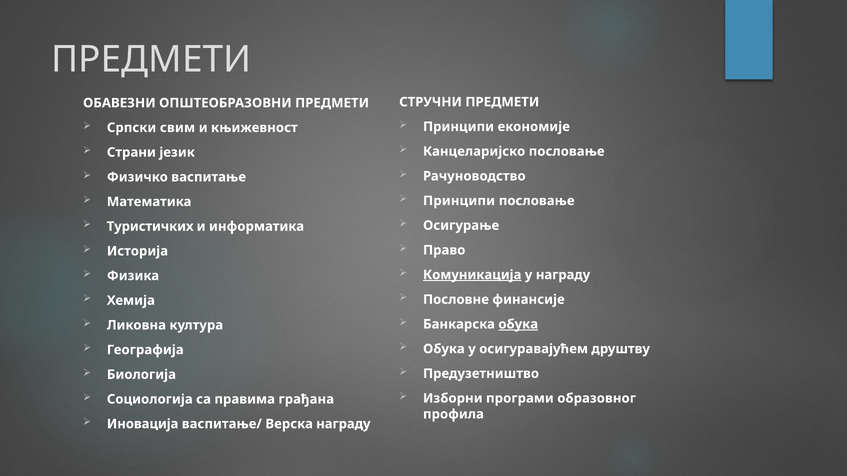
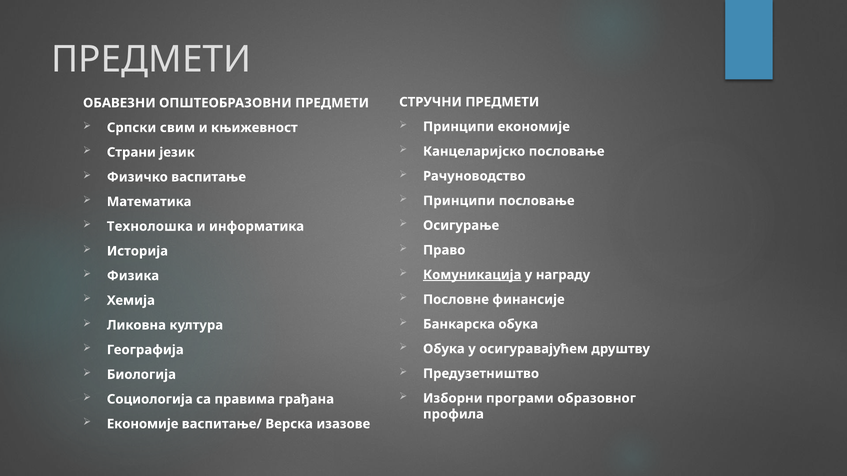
Туристичких: Туристичких -> Технолошка (150, 227)
обука underline: present -> none (518, 324)
Иновација: Иновација -> Економије (143, 424)
Верска награду: награду -> изазове (343, 424)
